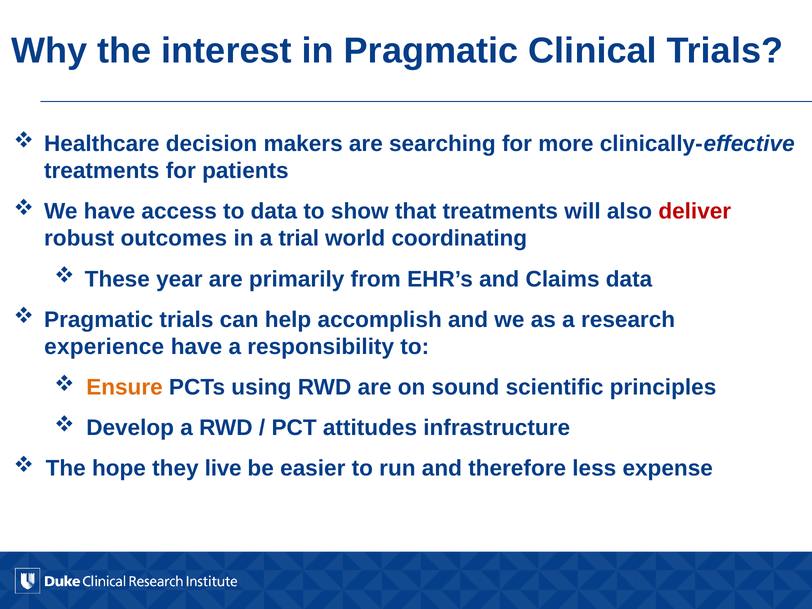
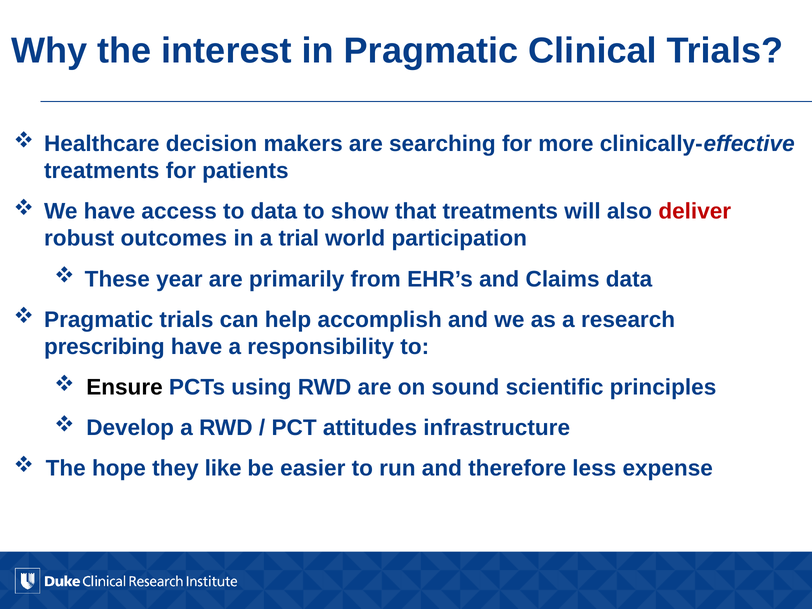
coordinating: coordinating -> participation (459, 238)
experience: experience -> prescribing (104, 347)
Ensure colour: orange -> black (124, 387)
live: live -> like (223, 469)
